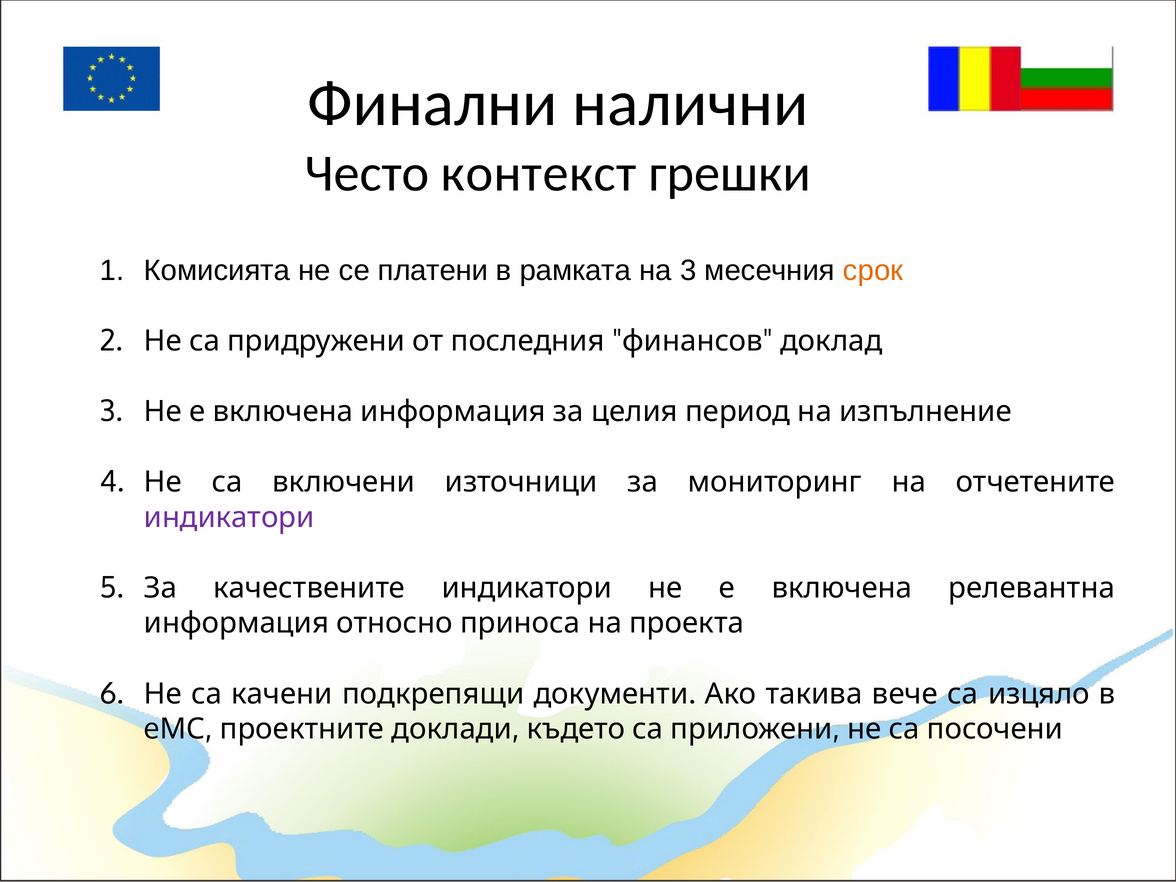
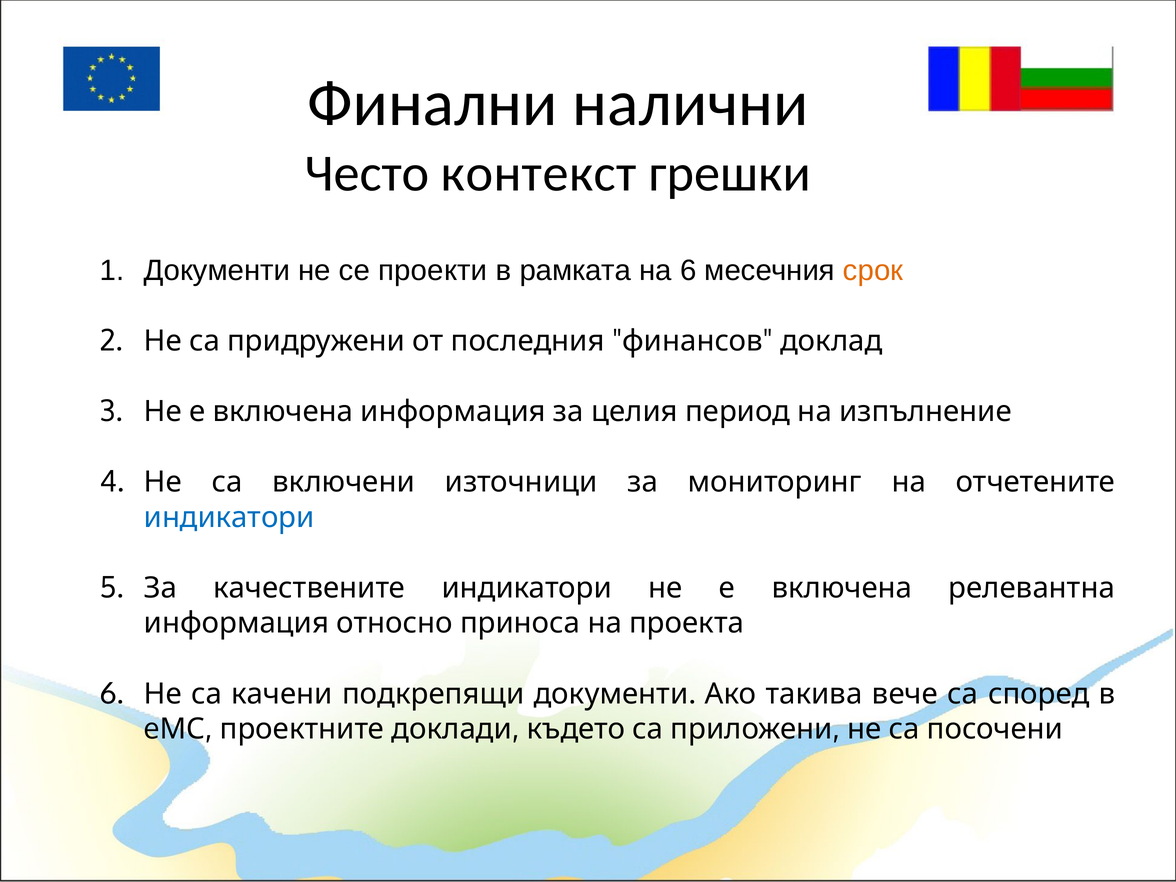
Комисията: Комисията -> Документи (217, 270)
платени: платени -> проекти (433, 270)
на 3: 3 -> 6 (688, 270)
индикатори colour: purple -> blue (229, 517)
изцяло: изцяло -> според (1039, 694)
